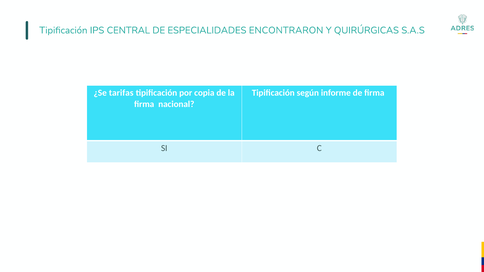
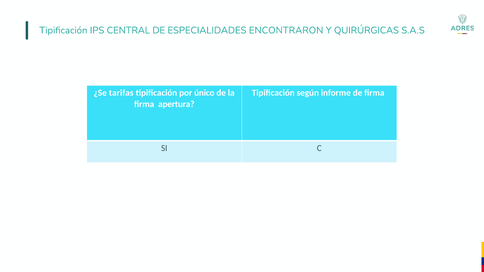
copia: copia -> único (204, 93)
nacional: nacional -> apertura (176, 104)
